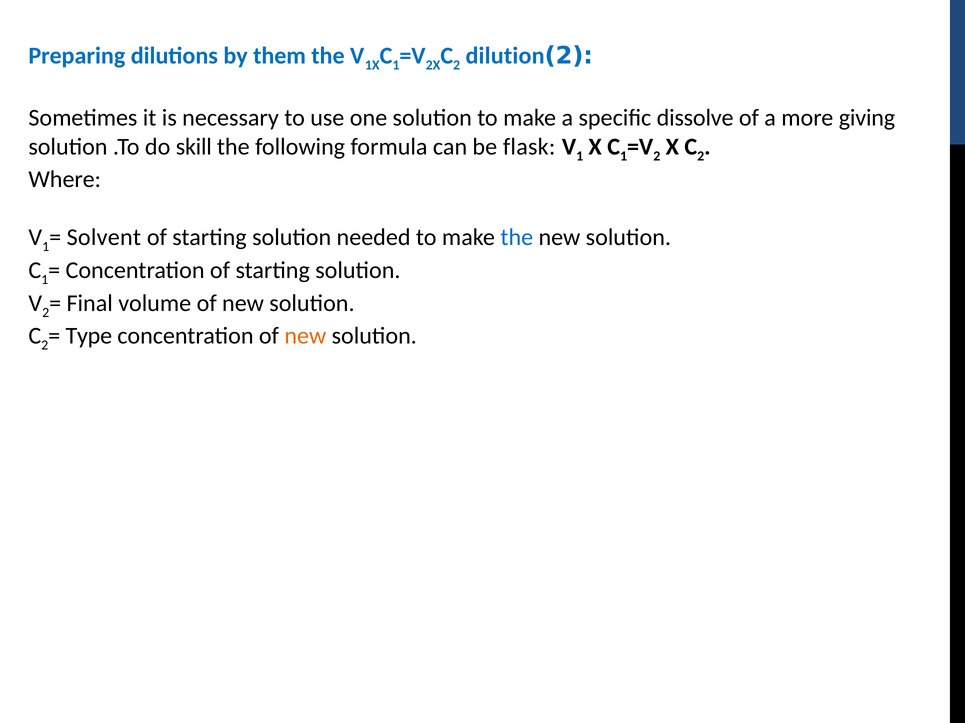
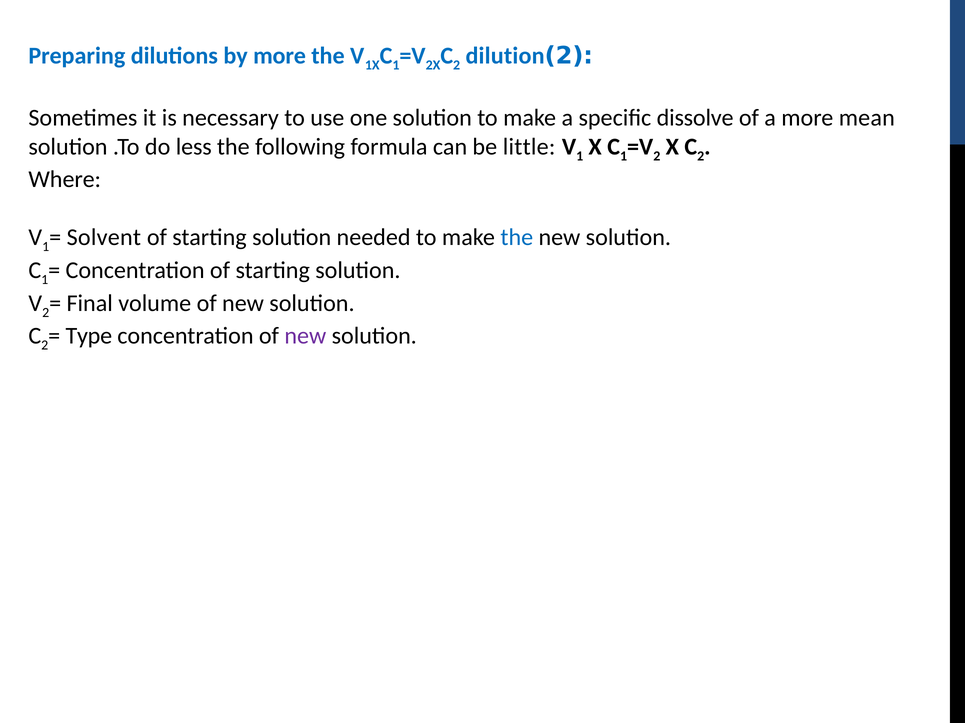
by them: them -> more (280, 56)
giving: giving -> mean (867, 118)
skill: skill -> less (194, 147)
flask: flask -> little (529, 147)
new colour: orange -> purple (305, 336)
